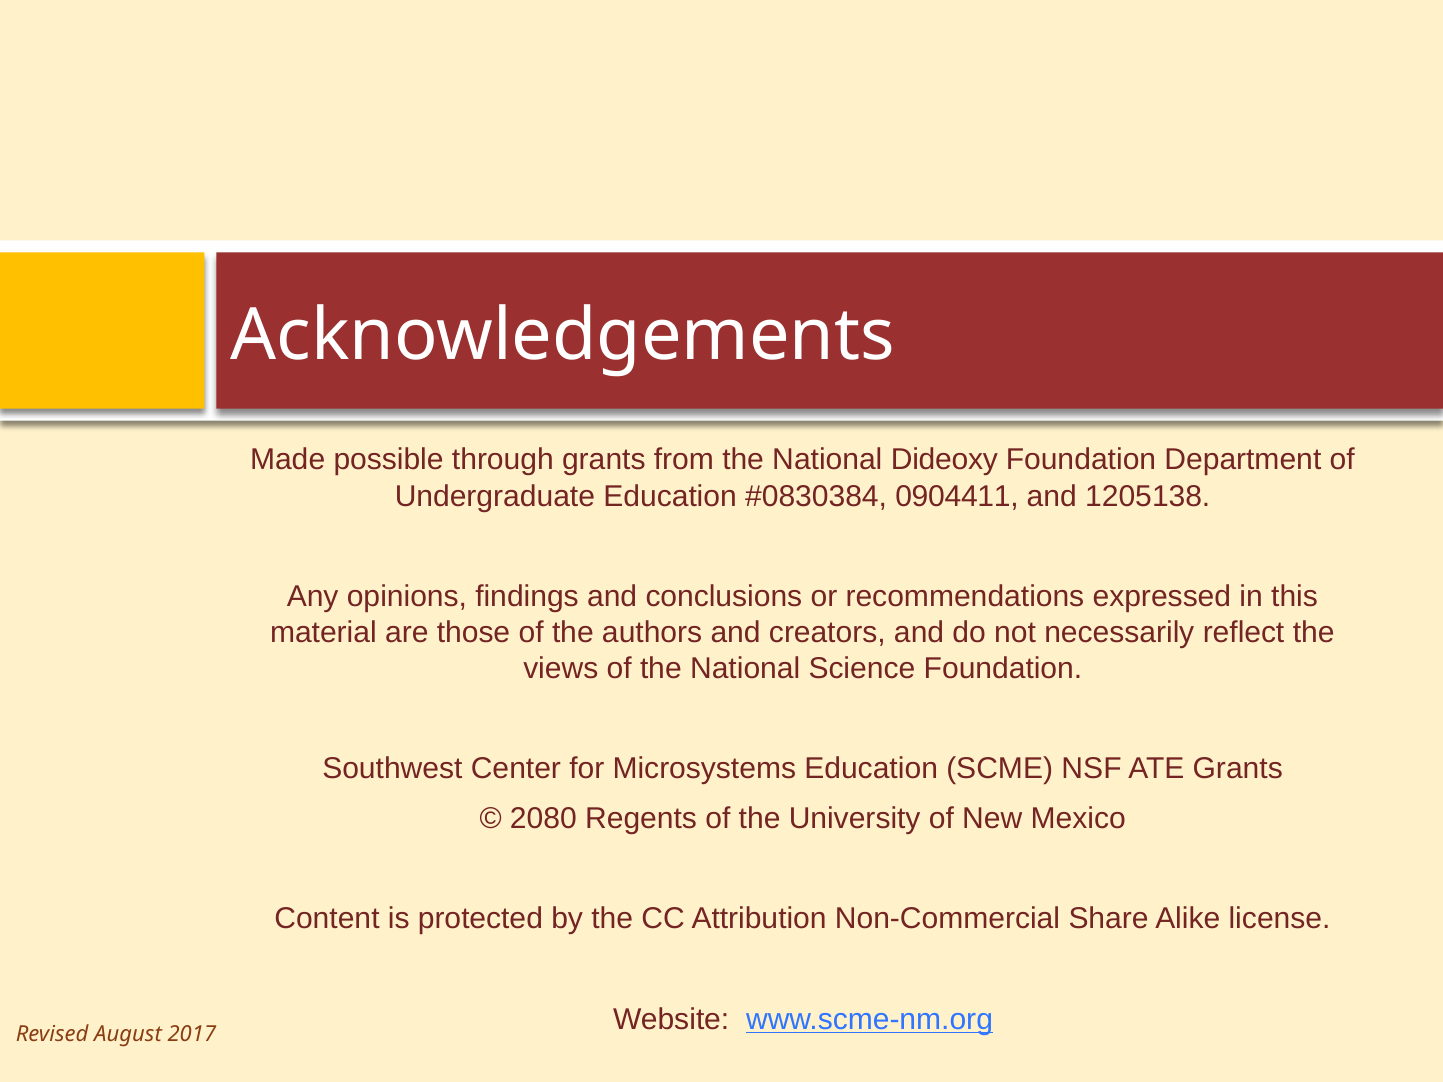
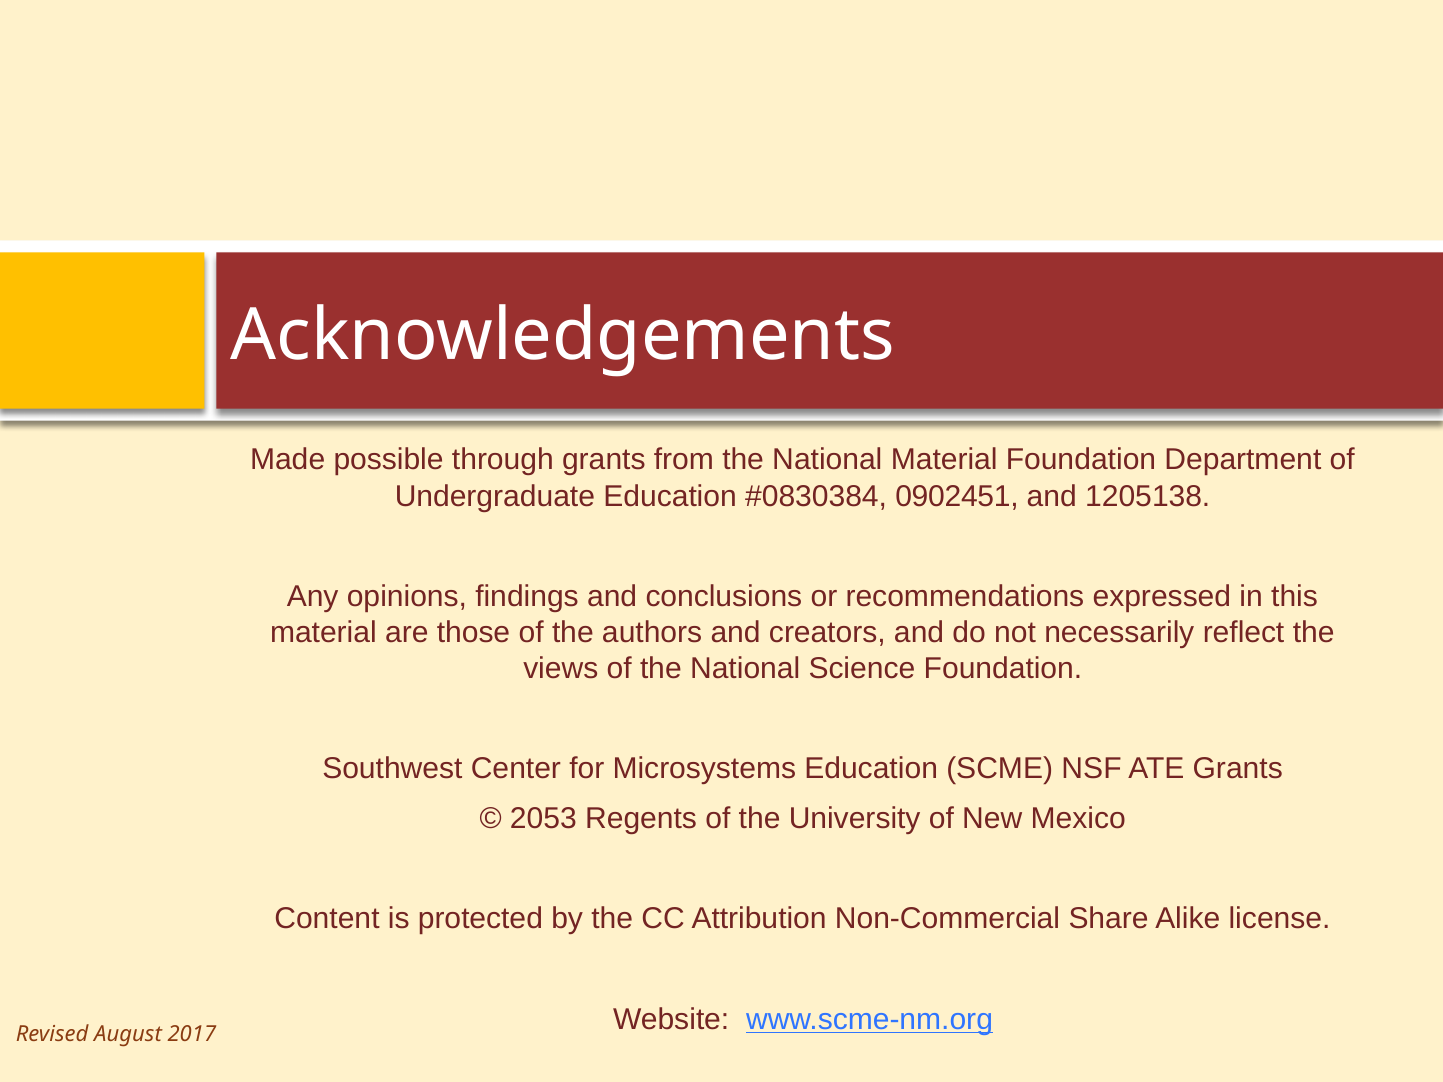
National Dideoxy: Dideoxy -> Material (944, 460)
0904411: 0904411 -> 0902451 (957, 496)
2080: 2080 -> 2053 (543, 819)
